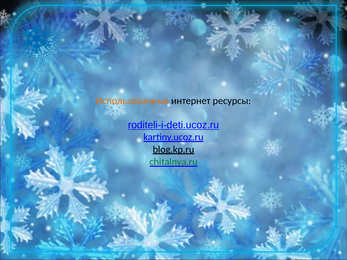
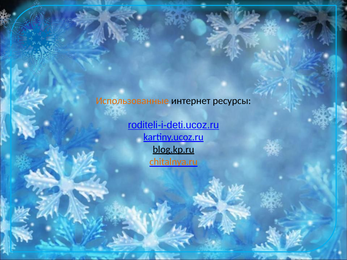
chitalnya.ru colour: green -> orange (174, 162)
